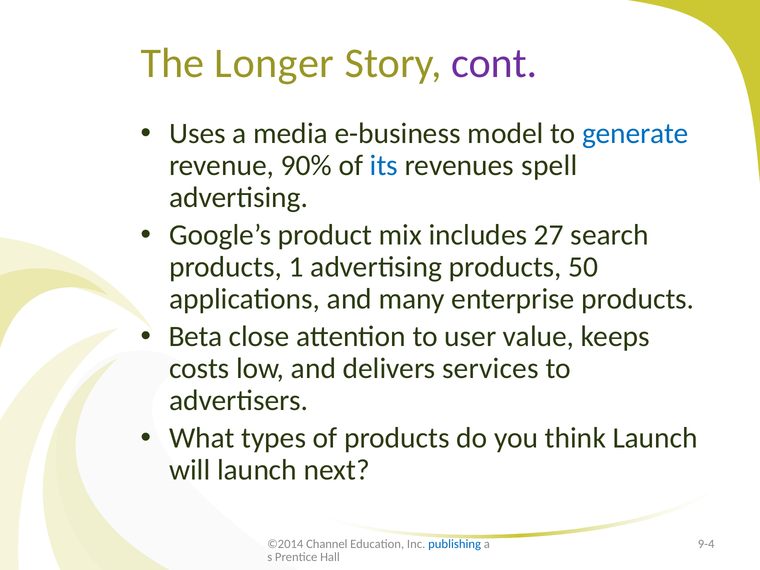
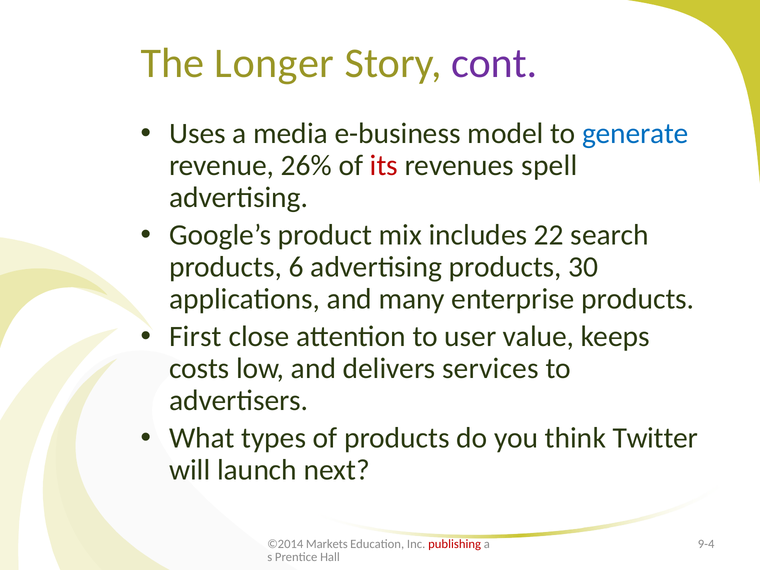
90%: 90% -> 26% (306, 165)
its colour: blue -> red (384, 165)
27: 27 -> 22 (549, 235)
1: 1 -> 6 (296, 267)
50: 50 -> 30 (583, 267)
Beta: Beta -> First (195, 337)
think Launch: Launch -> Twitter (655, 438)
Channel: Channel -> Markets (327, 544)
publishing colour: blue -> red (455, 544)
